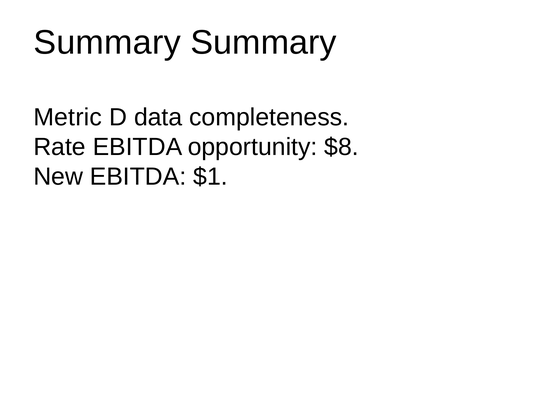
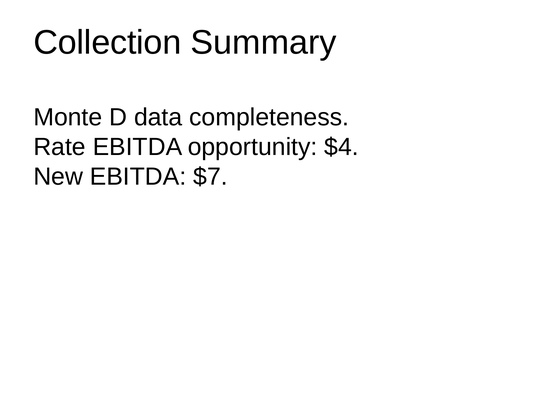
Summary: Summary -> Collection (107, 42)
Metric: Metric -> Monte (68, 117)
$8: $8 -> $4 (341, 147)
$1: $1 -> $7 (211, 177)
